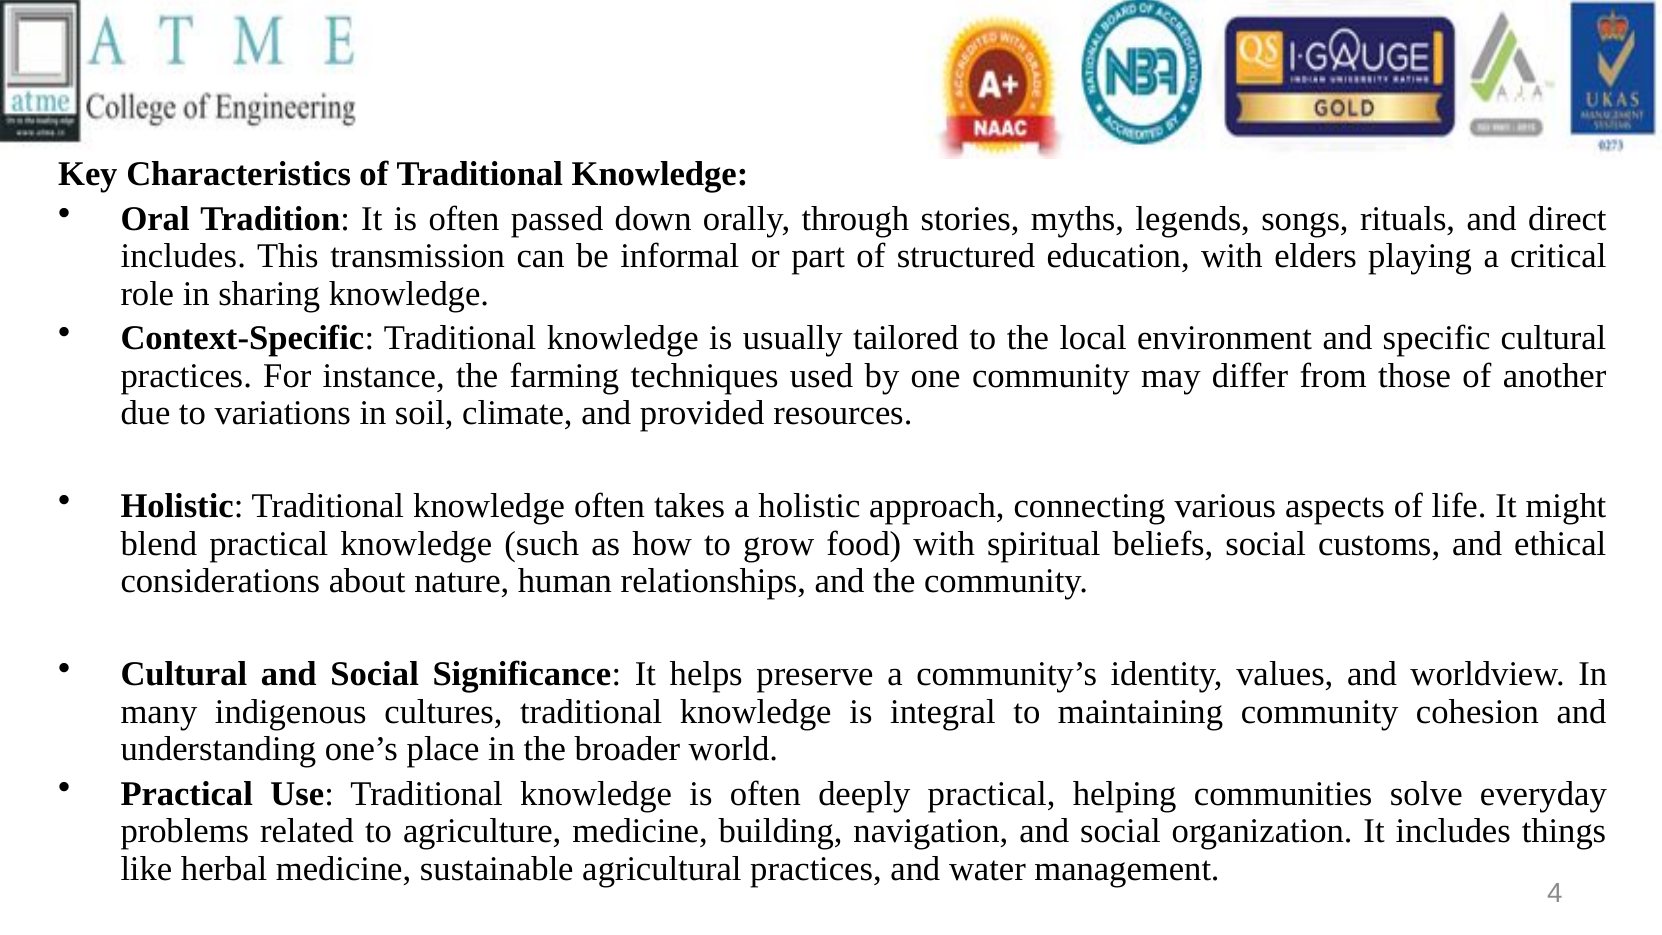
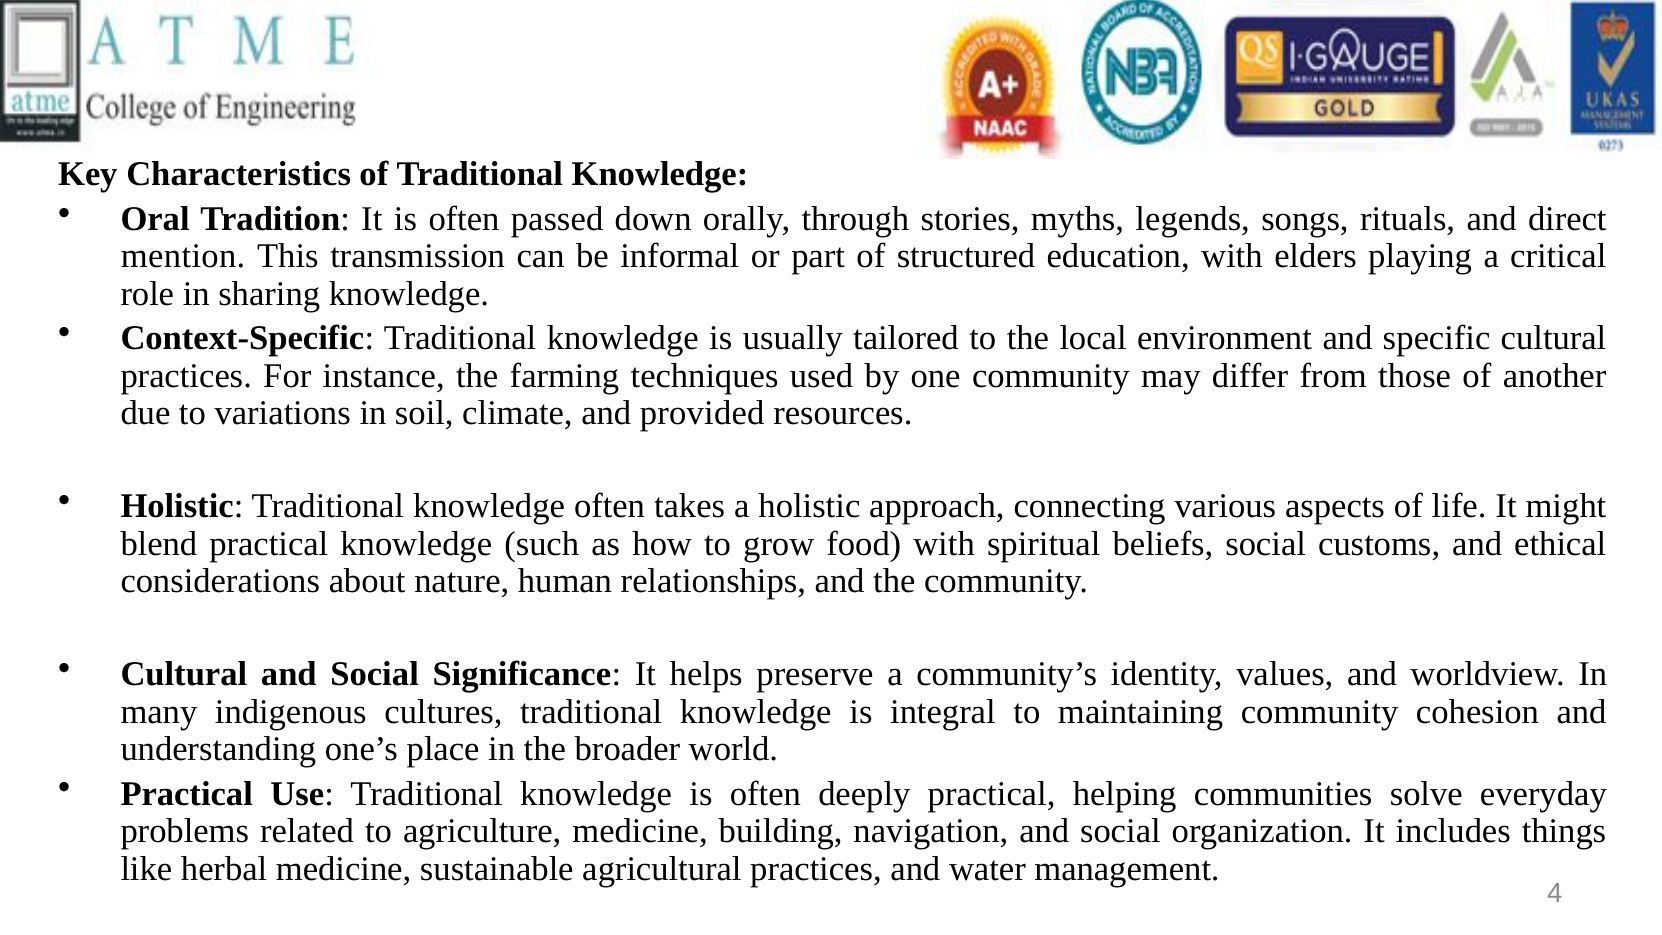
includes: includes -> mention (183, 256)
